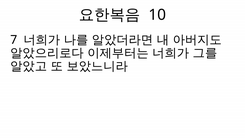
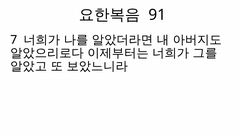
10: 10 -> 91 (157, 15)
